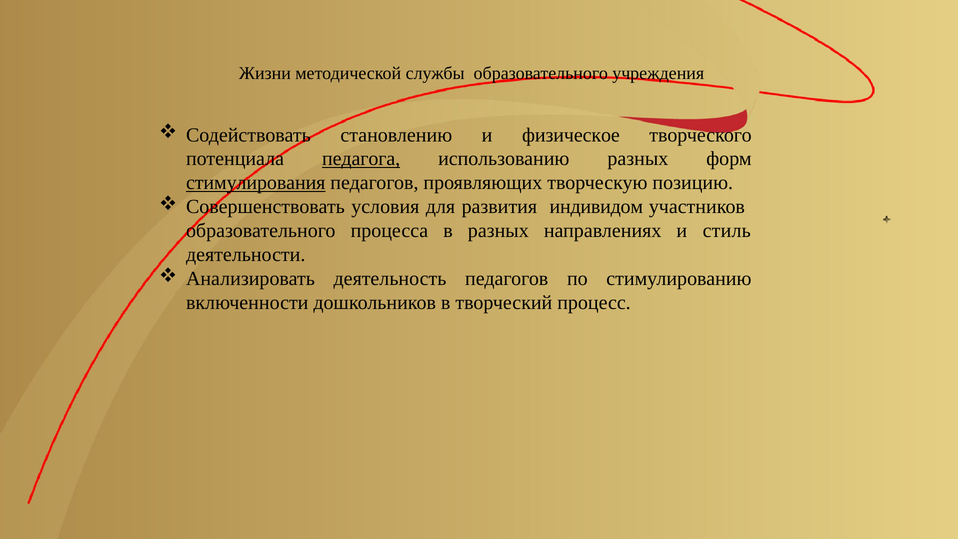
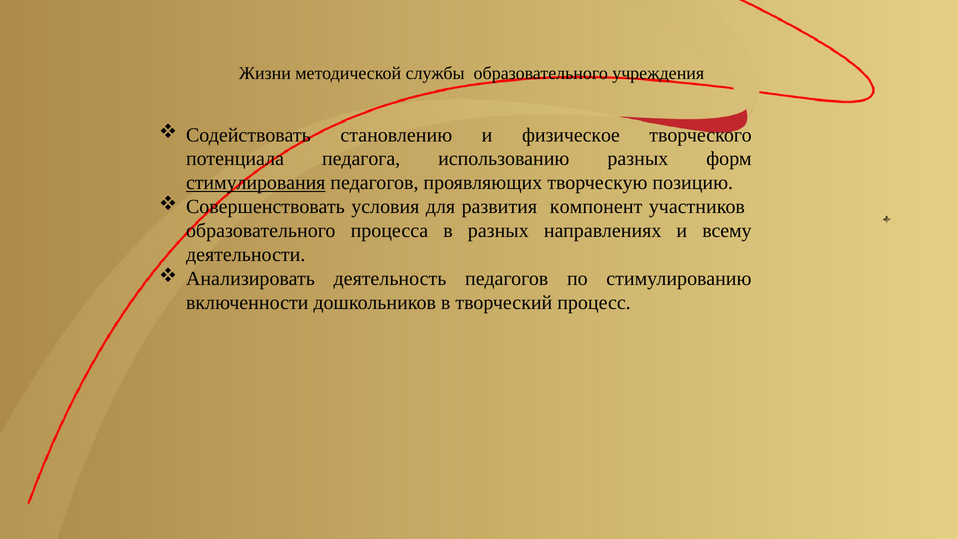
педагога underline: present -> none (361, 159)
индивидом: индивидом -> компонент (596, 207)
стиль: стиль -> всему (727, 231)
